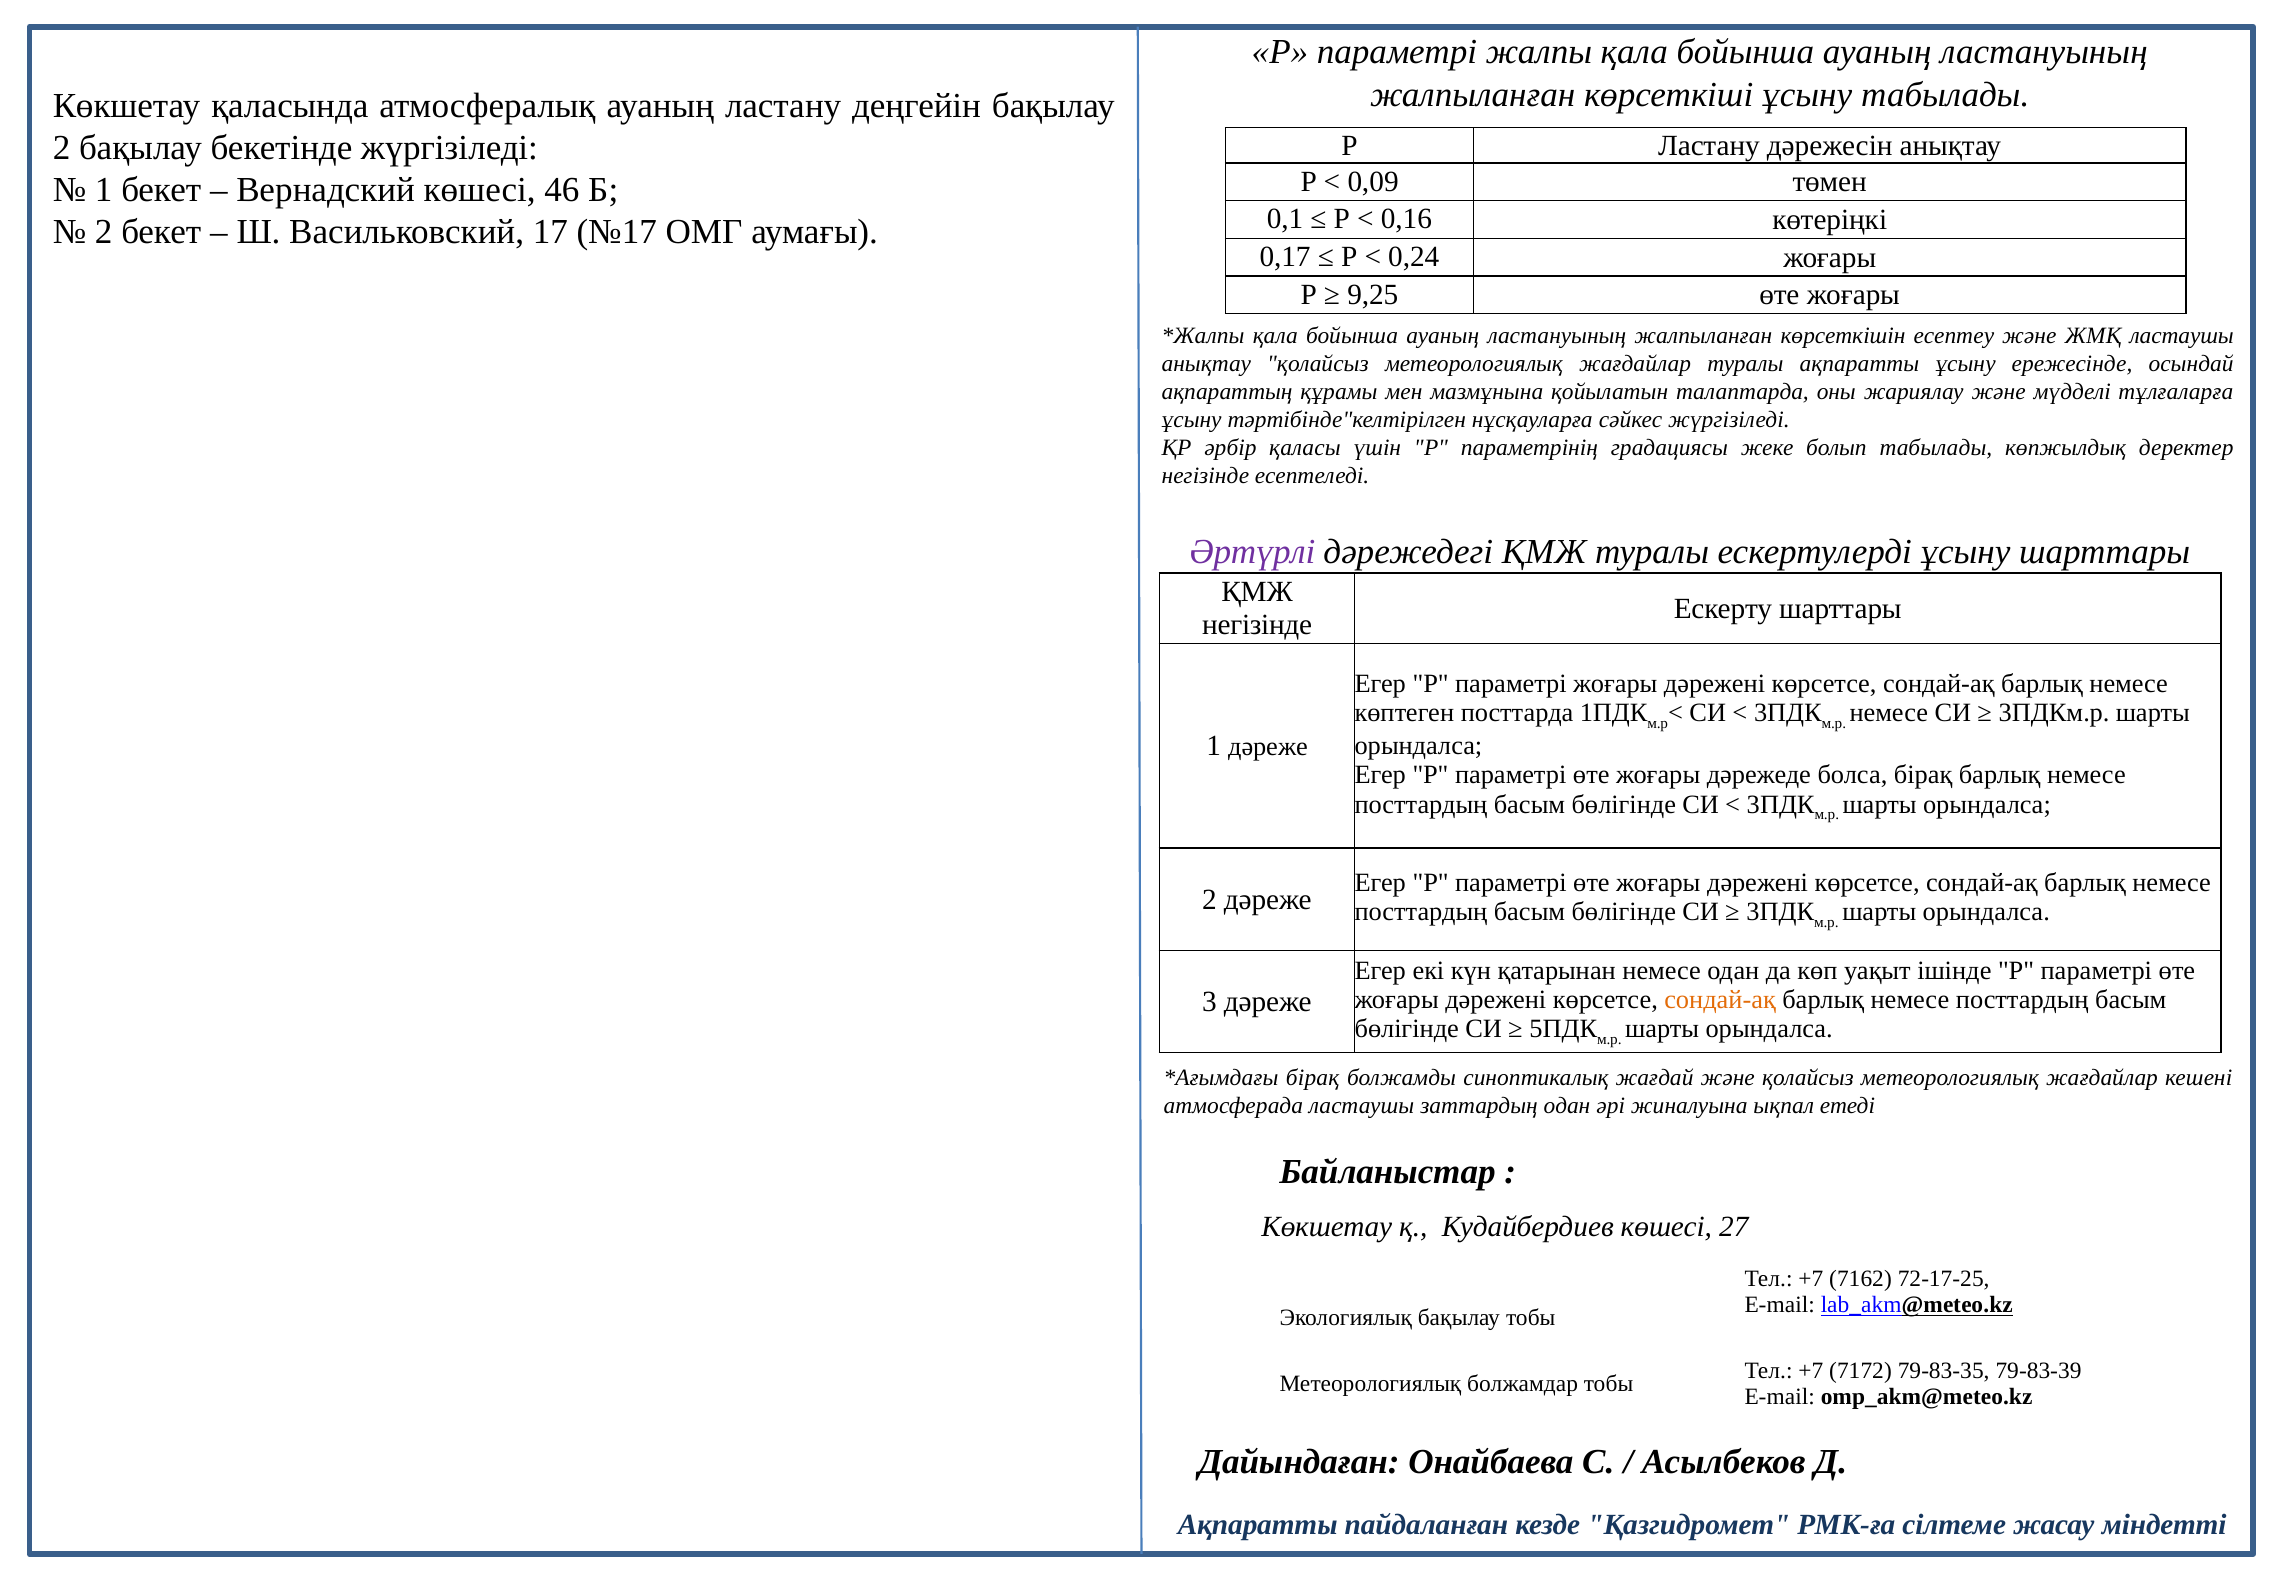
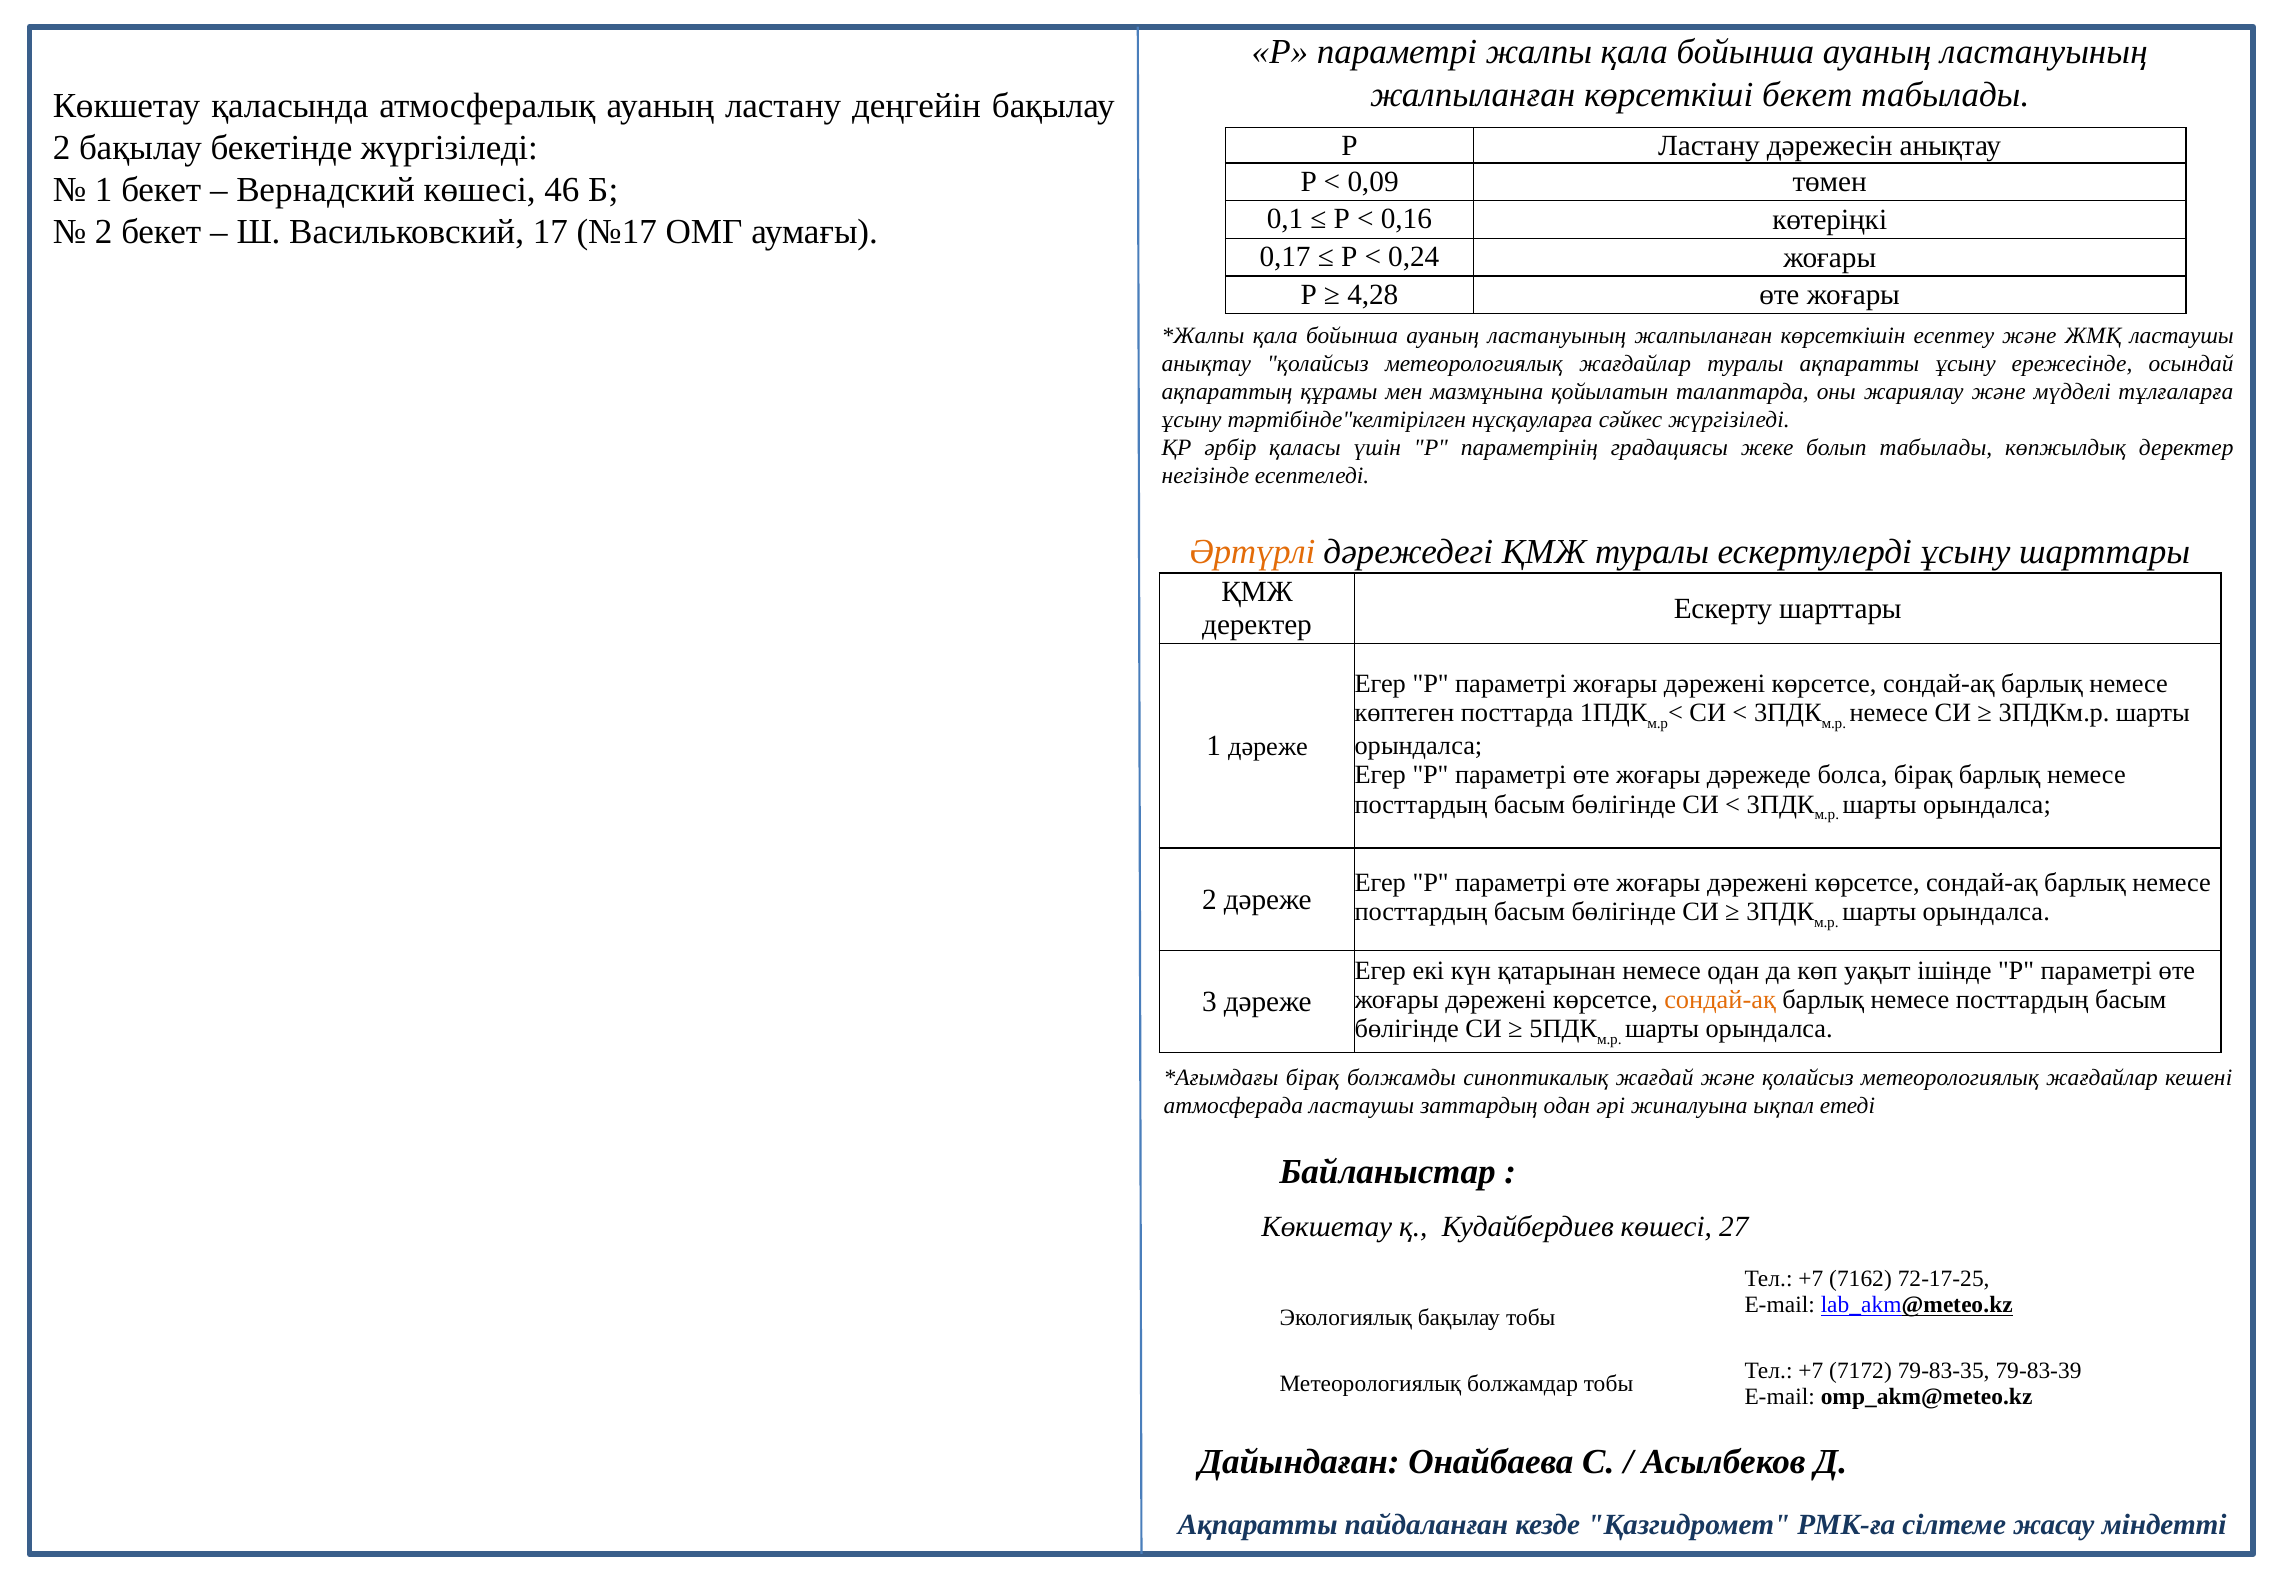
көрсеткіші ұсыну: ұсыну -> бекет (1807, 94)
9,25: 9,25 -> 4,28 (1373, 295)
Әртүрлі colour: purple -> orange (1252, 551)
негізінде: негізінде -> деректер (1257, 624)
